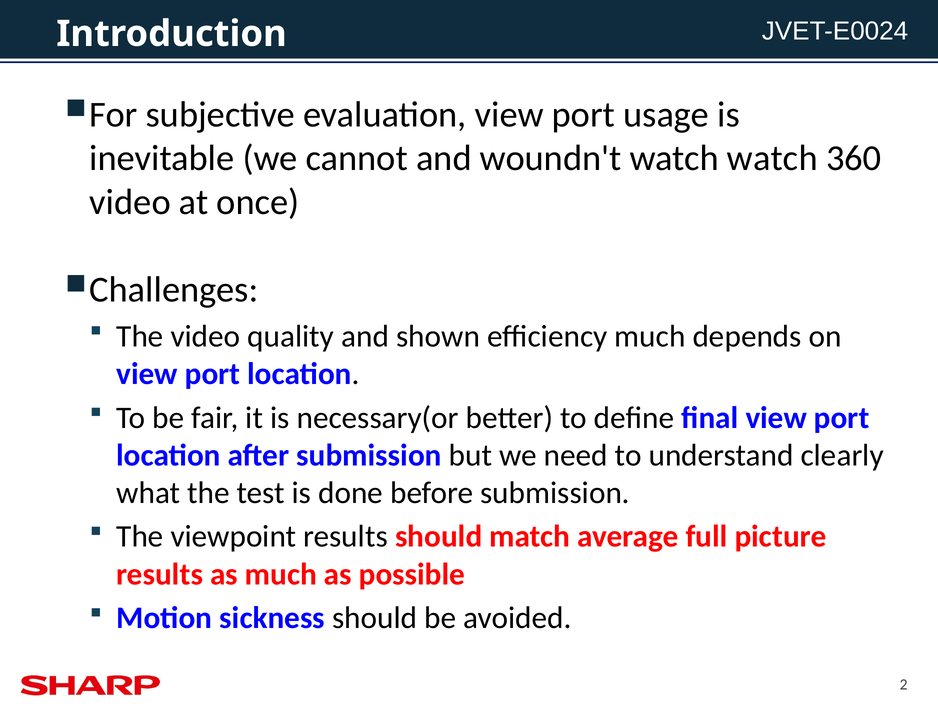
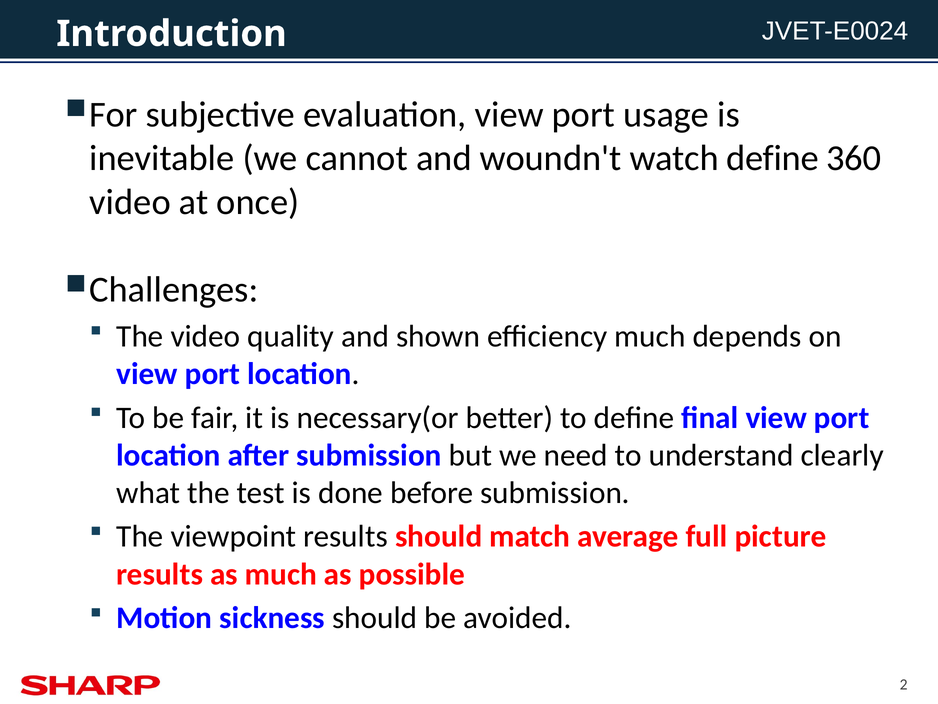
watch watch: watch -> define (773, 158)
